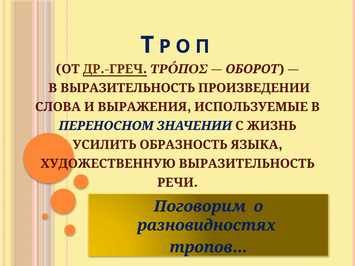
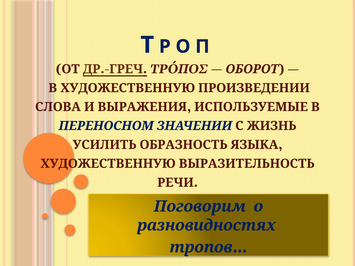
В ВЫРАЗИТЕЛЬНОСТЬ: ВЫРАЗИТЕЛЬНОСТЬ -> ХУДОЖЕСТВЕННУЮ (128, 88)
